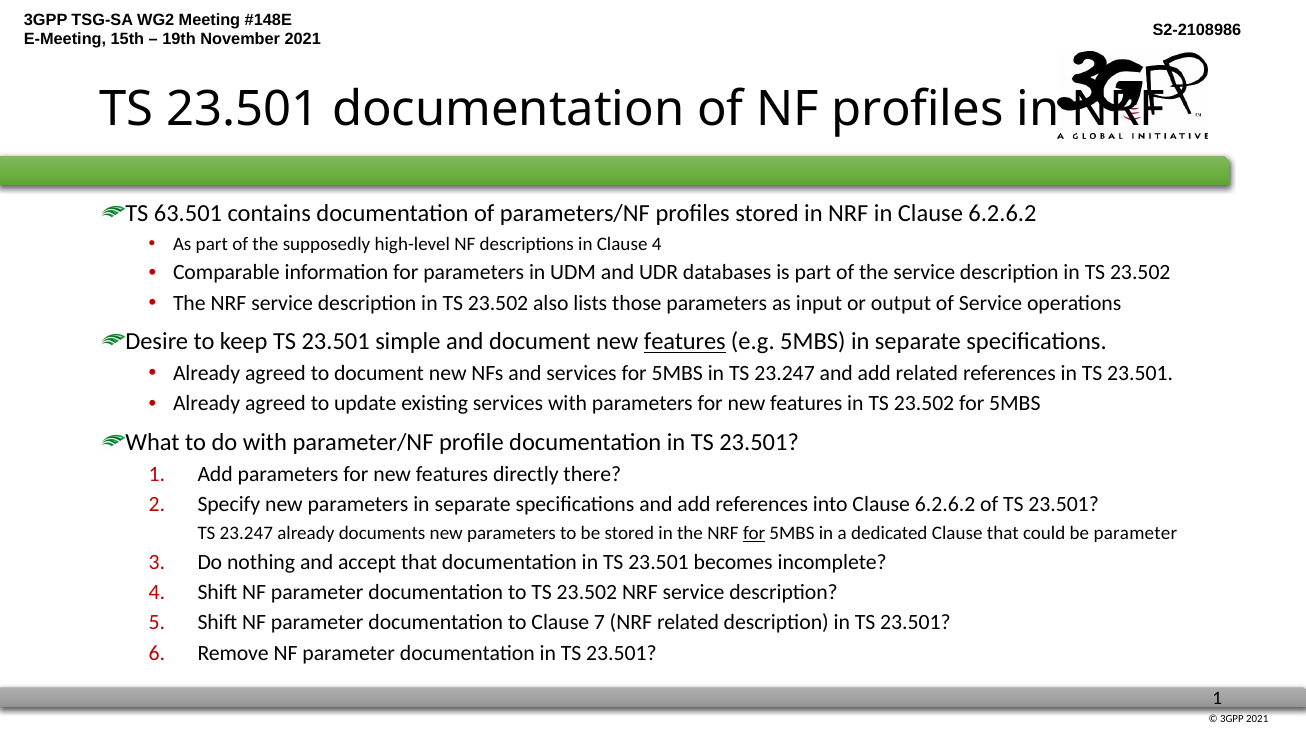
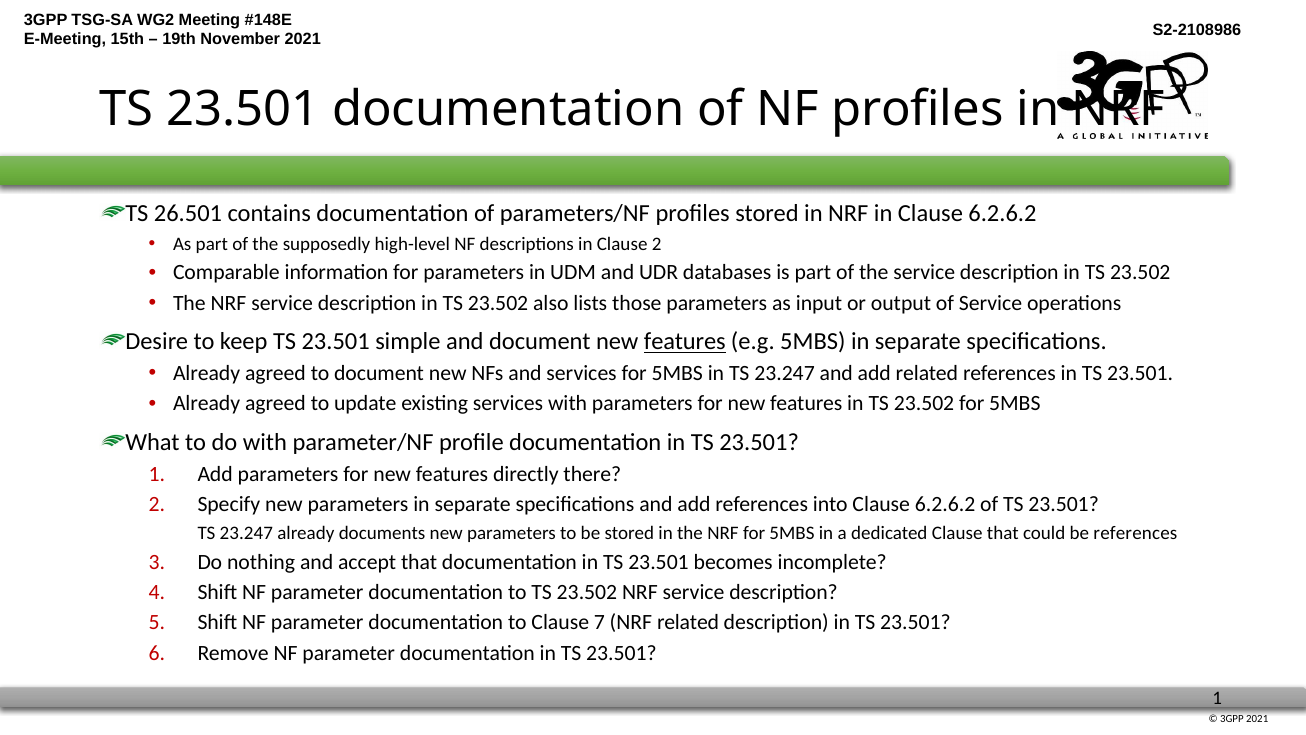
63.501: 63.501 -> 26.501 (188, 214)
Clause 4: 4 -> 2 (657, 244)
for underline: present -> none (754, 533)
be parameter: parameter -> references (1135, 533)
